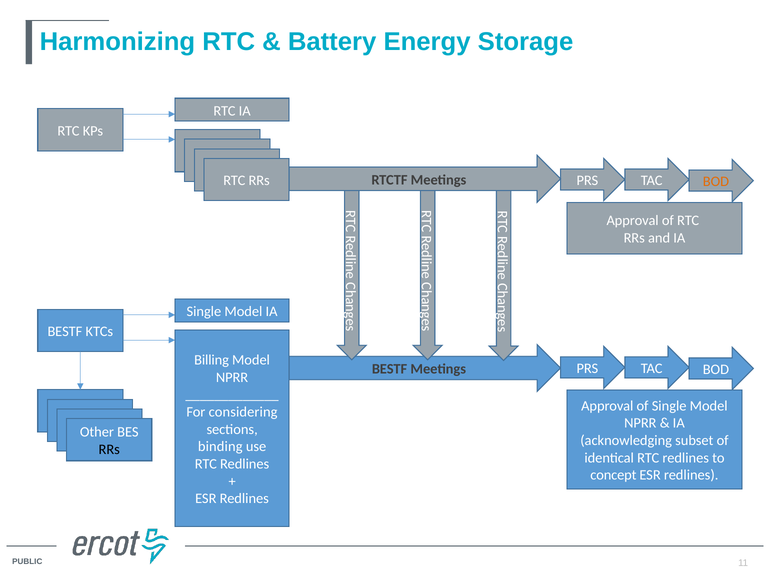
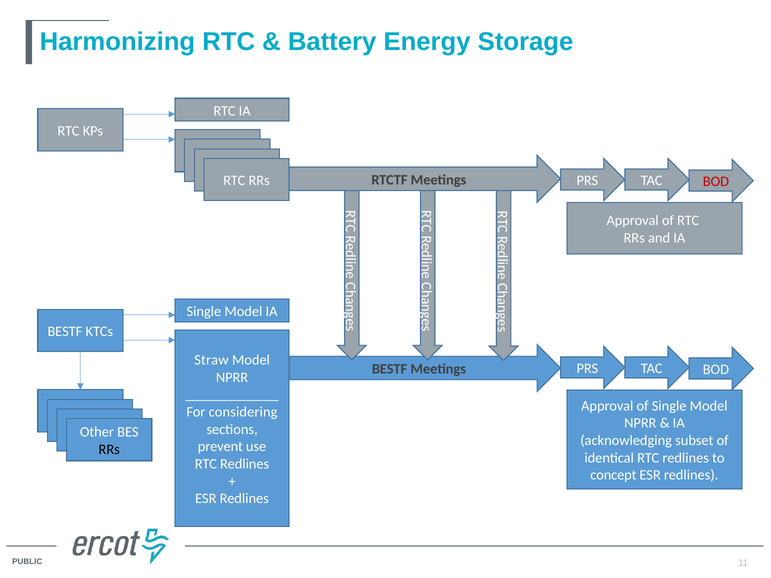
BOD colour: orange -> red (716, 182)
Billing: Billing -> Straw (211, 360)
binding: binding -> prevent (220, 447)
